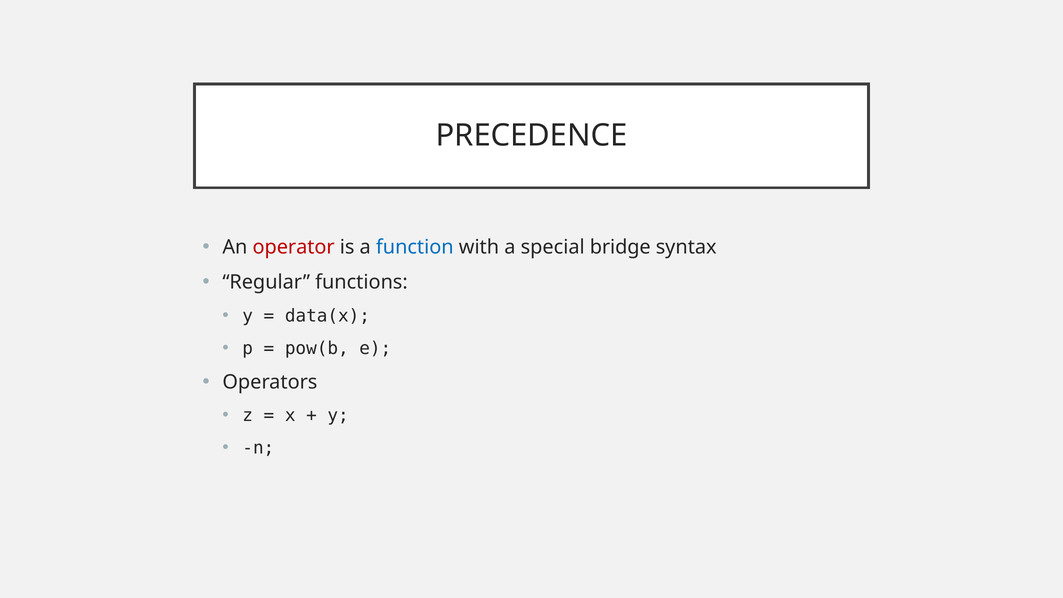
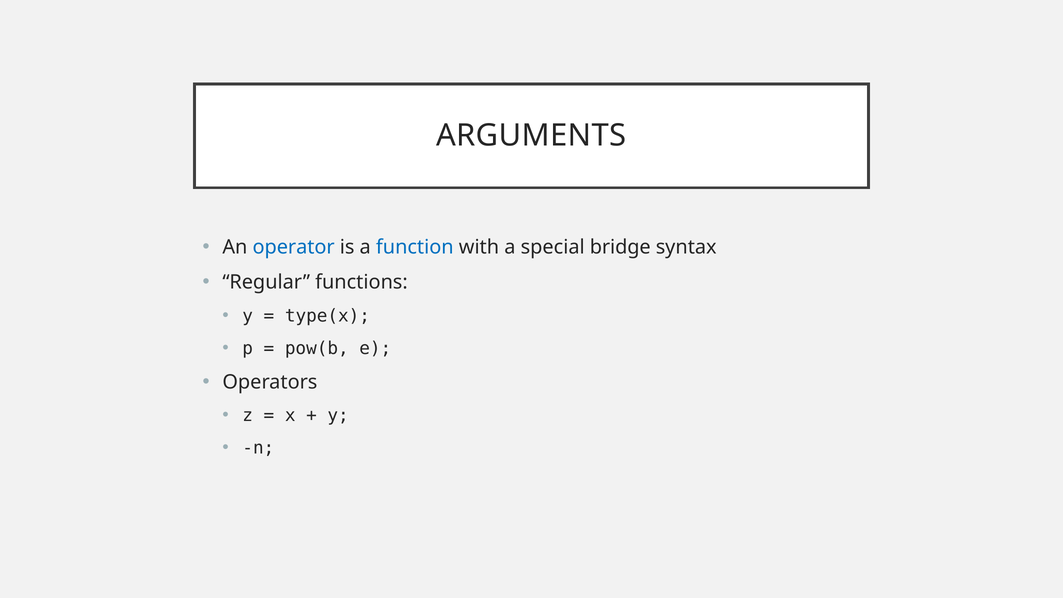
PRECEDENCE: PRECEDENCE -> ARGUMENTS (531, 136)
operator colour: red -> blue (294, 247)
data(x: data(x -> type(x (327, 316)
